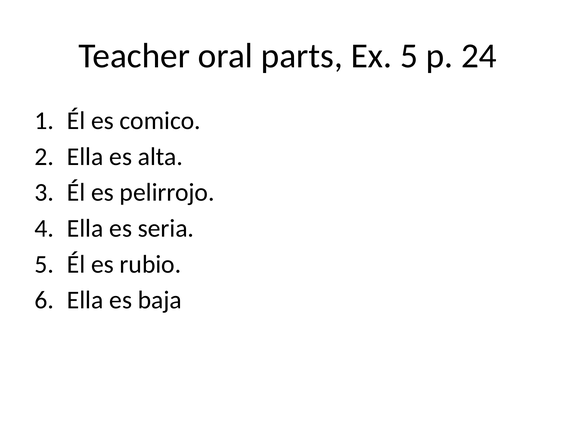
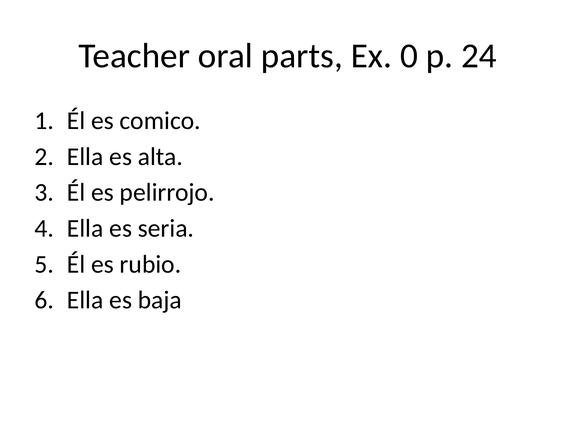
Ex 5: 5 -> 0 (409, 56)
